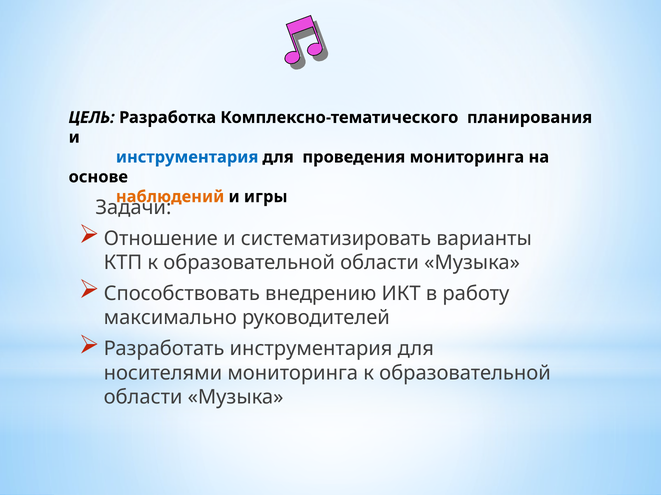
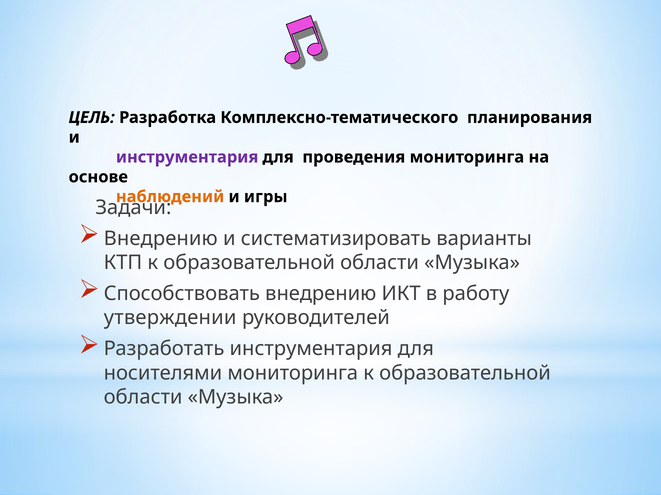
инструментария colour: blue -> purple (187, 157)
Отношение: Отношение -> Внедрению (161, 239)
максимально: максимально -> утверждении (170, 318)
